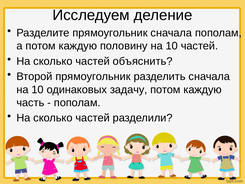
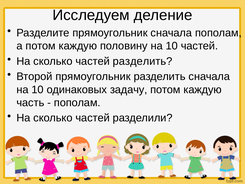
частей объяснить: объяснить -> разделить (143, 61)
